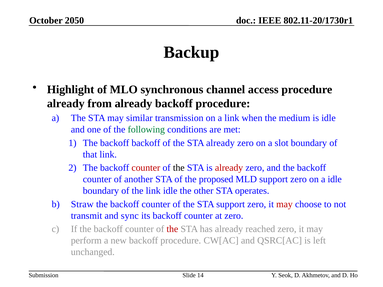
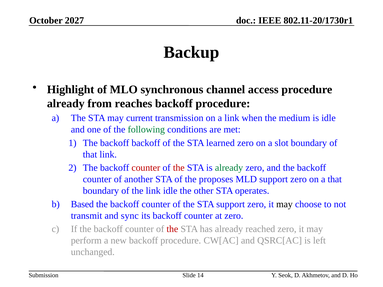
2050: 2050 -> 2027 (74, 20)
from already: already -> reaches (133, 104)
similar: similar -> current (139, 118)
STA already: already -> learned (220, 143)
the colour: black -> red (179, 168)
already colour: red -> green (229, 168)
proposed: proposed -> proposes (216, 179)
a idle: idle -> that (335, 179)
Straw: Straw -> Based (82, 204)
may colour: red -> black (284, 204)
